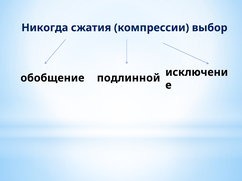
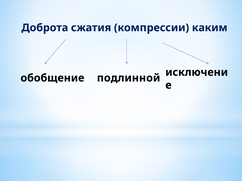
Никогда: Никогда -> Доброта (45, 28)
выбор: выбор -> каким (210, 28)
